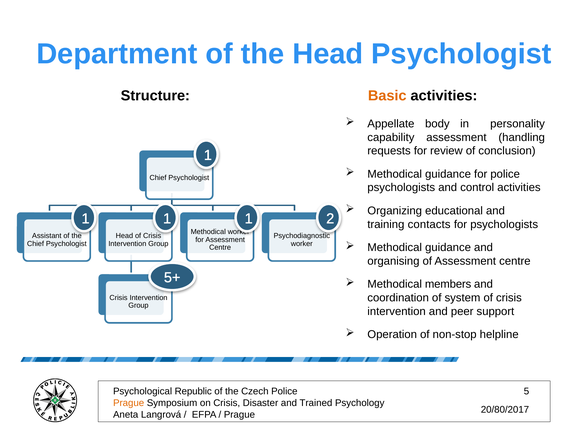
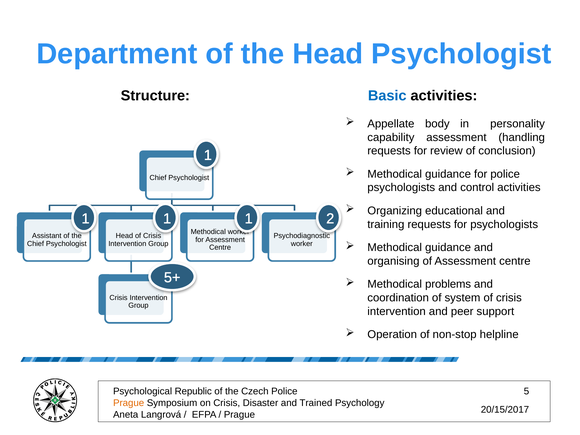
Basic colour: orange -> blue (387, 96)
training contacts: contacts -> requests (429, 224)
members: members -> problems (448, 284)
20/80/2017: 20/80/2017 -> 20/15/2017 (505, 410)
